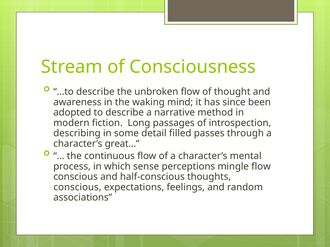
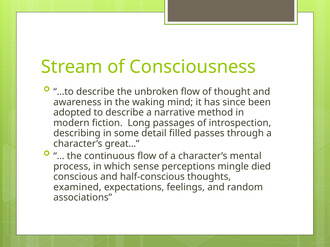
mingle flow: flow -> died (261, 167)
conscious: conscious -> examined (77, 187)
